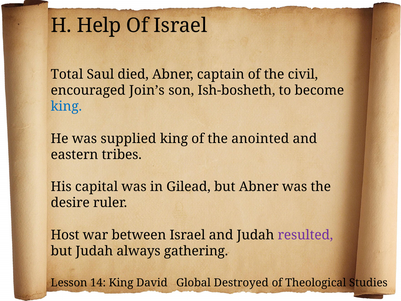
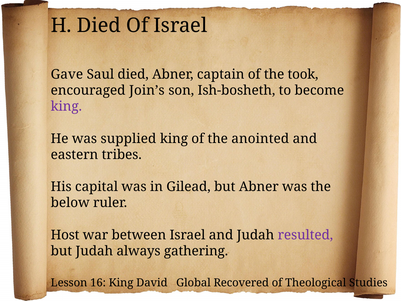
H Help: Help -> Died (99, 25)
Total: Total -> Gave (67, 74)
civil: civil -> took (303, 74)
king colour: blue -> purple (66, 106)
desire: desire -> below (70, 203)
14: 14 -> 16 (98, 283)
Destroyed: Destroyed -> Recovered (241, 283)
